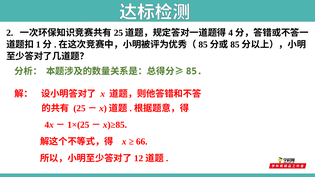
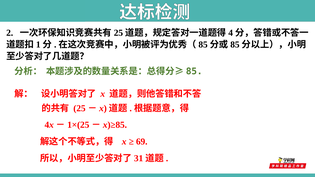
66: 66 -> 69 (142, 142)
12: 12 -> 31 (139, 158)
